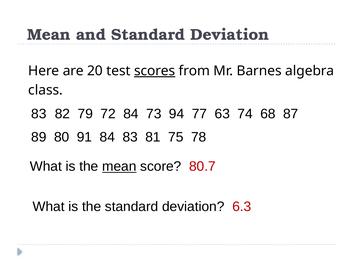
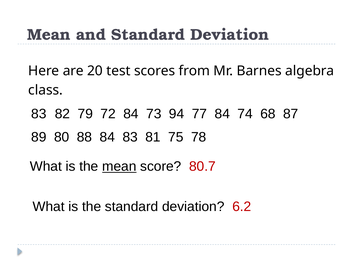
scores underline: present -> none (155, 71)
77 63: 63 -> 84 (222, 114)
91: 91 -> 88 (84, 137)
6.3: 6.3 -> 6.2 (242, 207)
